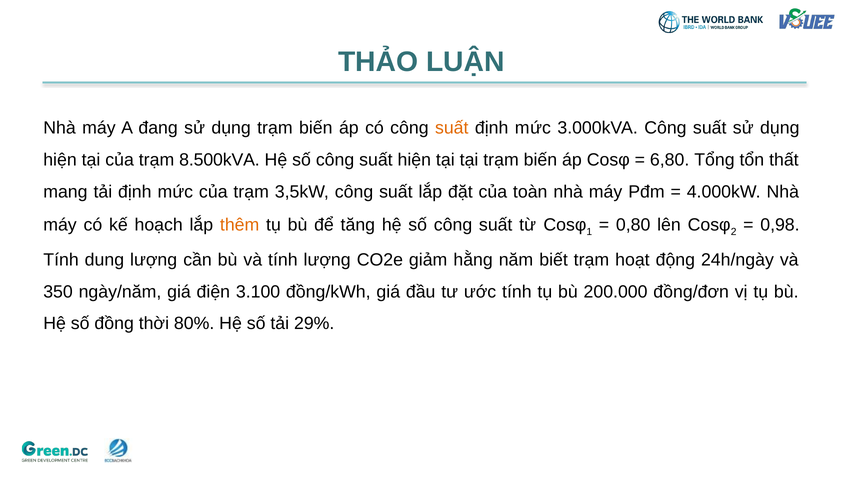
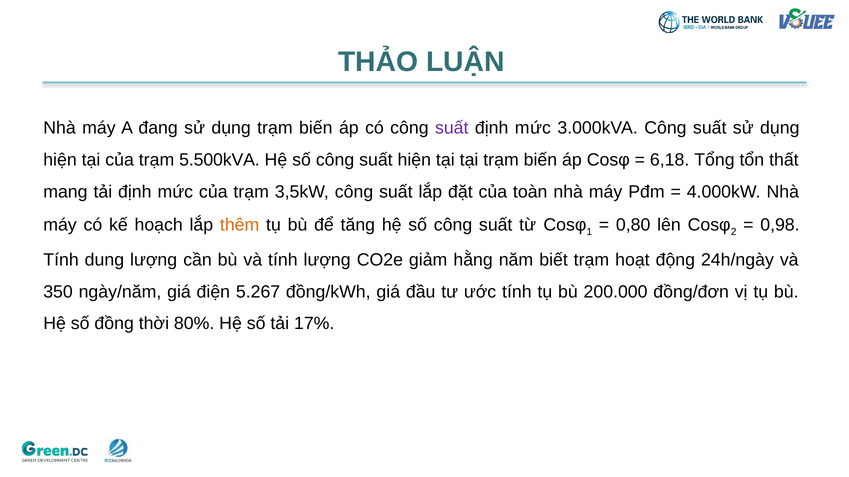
suất colour: orange -> purple (452, 128)
8.500kVA: 8.500kVA -> 5.500kVA (219, 160)
6,80: 6,80 -> 6,18 (670, 160)
3.100: 3.100 -> 5.267 (258, 292)
29%: 29% -> 17% (314, 324)
